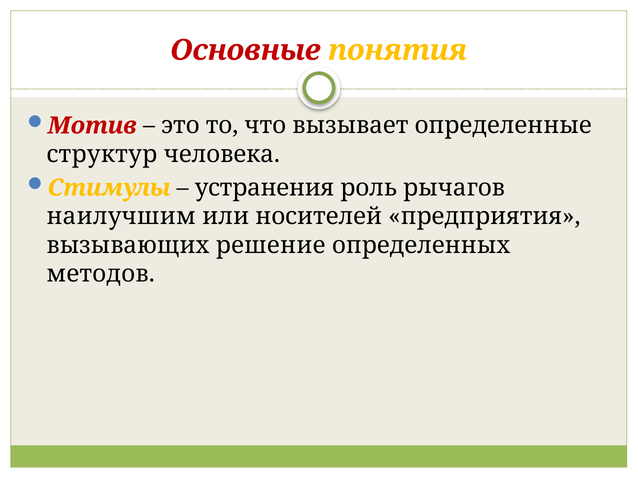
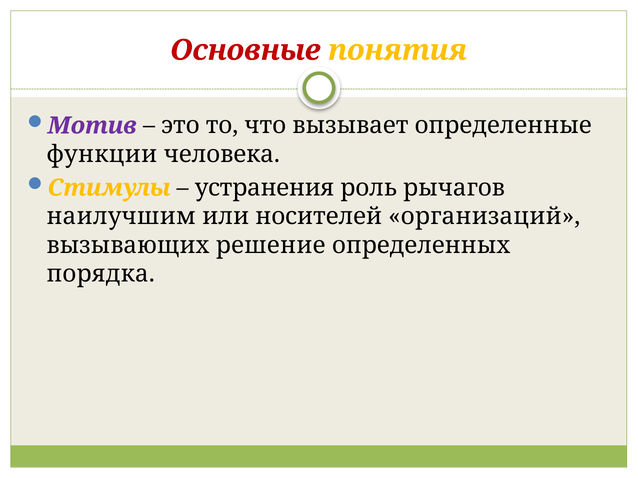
Мотив colour: red -> purple (92, 126)
структур: структур -> функции (102, 154)
предприятия: предприятия -> организаций (484, 217)
методов: методов -> порядка (101, 274)
